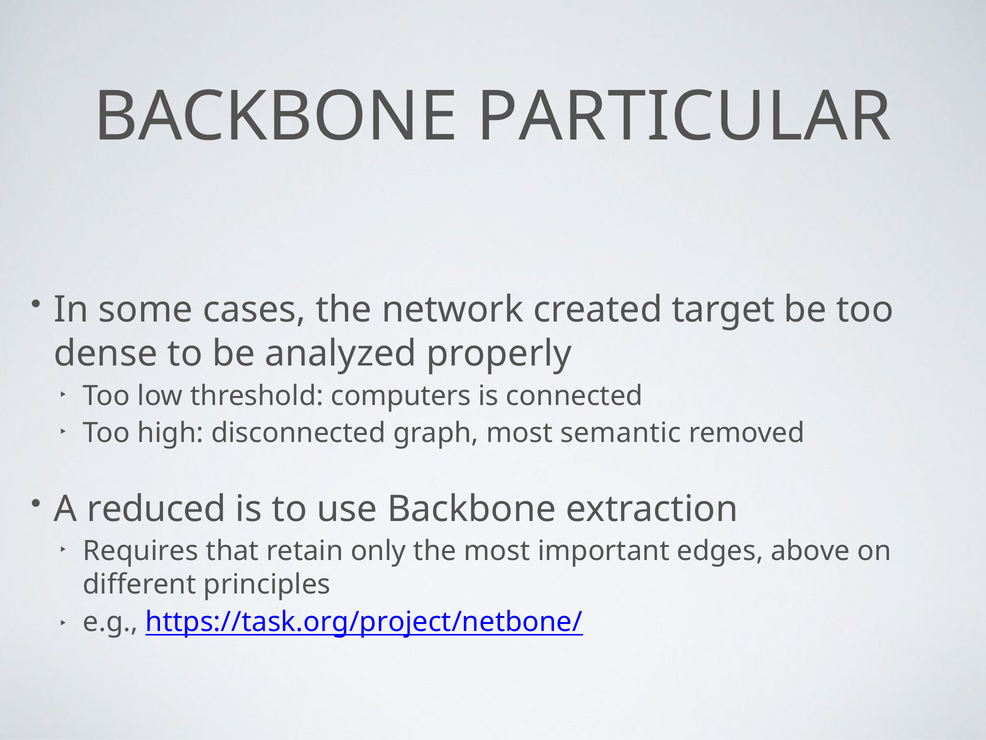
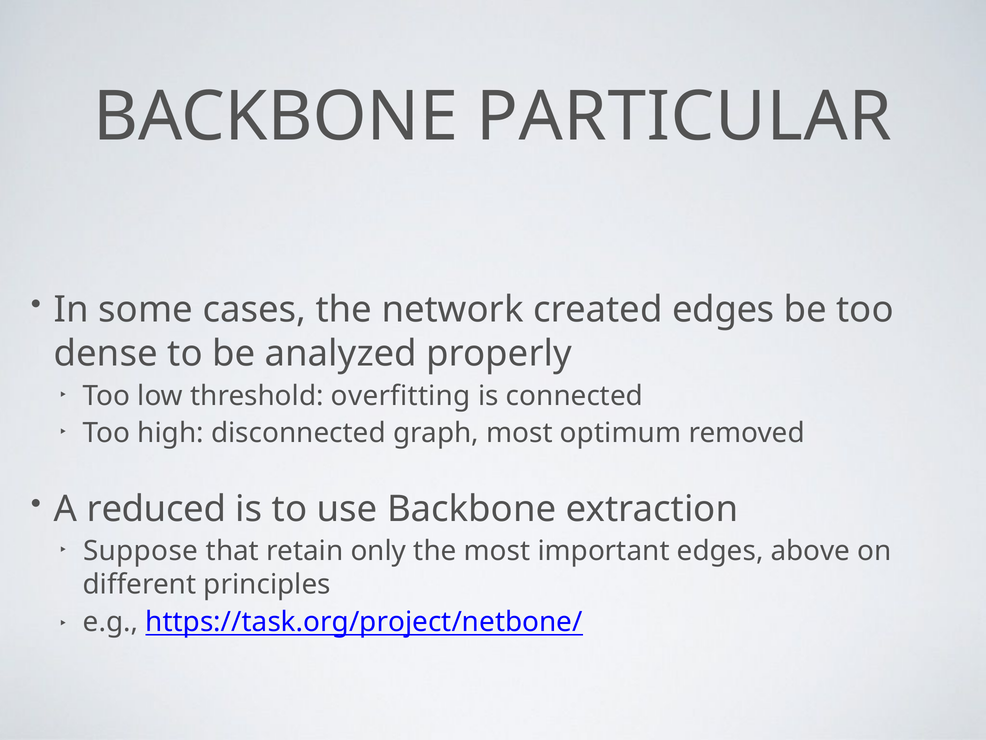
created target: target -> edges (723, 310)
computers: computers -> overfitting (401, 396)
semantic: semantic -> optimum (621, 433)
Requires: Requires -> Suppose (141, 551)
